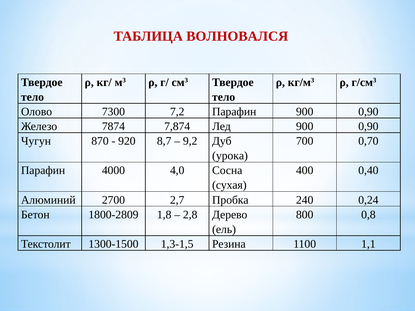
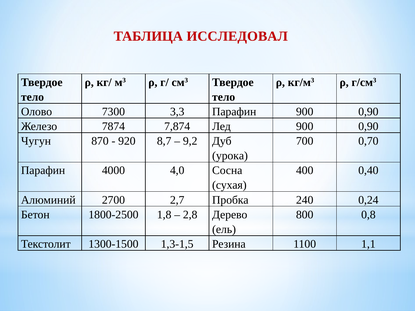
ВОЛНОВАЛСЯ: ВОЛНОВАЛСЯ -> ИССЛЕДОВАЛ (237, 36)
7,2: 7,2 -> 3,3 (177, 112)
1800-2809: 1800-2809 -> 1800-2500 (113, 215)
